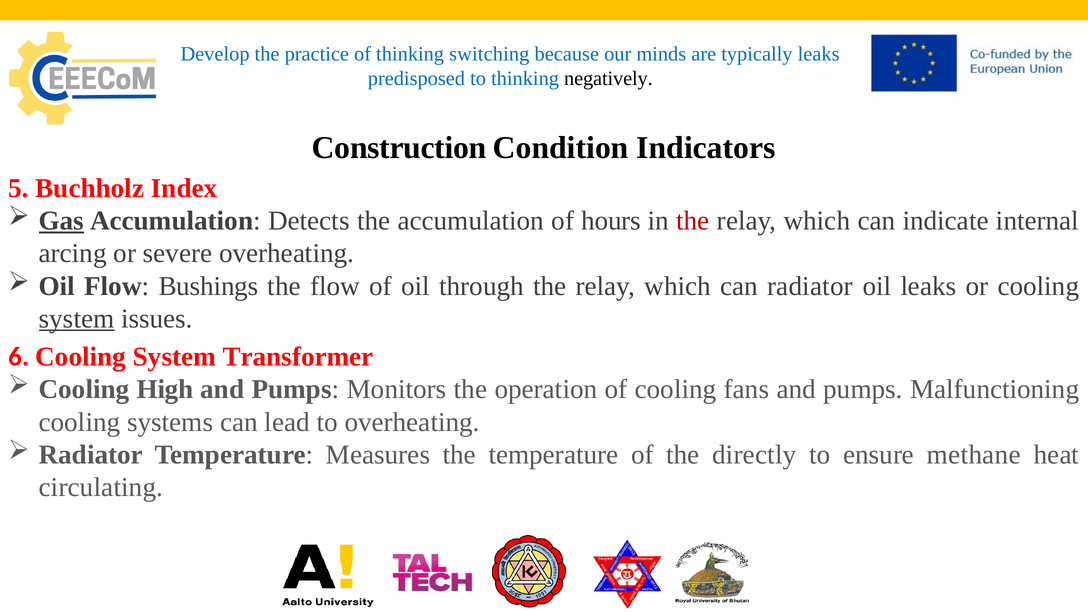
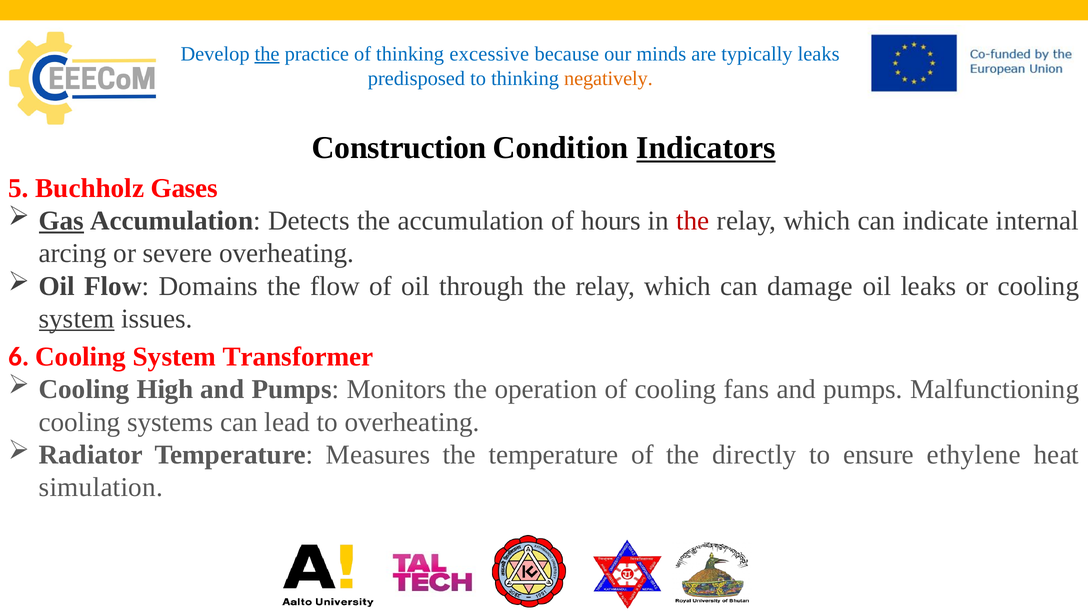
the underline: none -> present (267, 54)
switching: switching -> excessive (489, 54)
negatively colour: black -> orange (608, 79)
Indicators underline: none -> present (706, 148)
Index: Index -> Gases (184, 188)
Bushings: Bushings -> Domains (208, 286)
can radiator: radiator -> damage (810, 286)
methane: methane -> ethylene (974, 455)
circulating: circulating -> simulation (101, 487)
